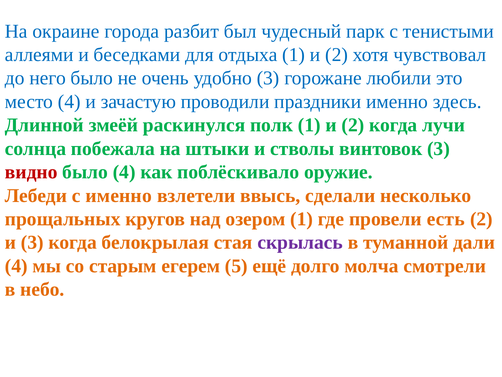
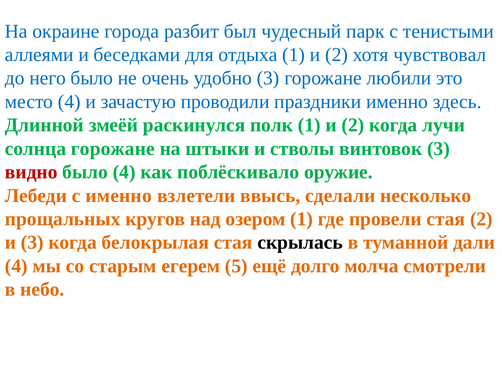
солнца побежала: побежала -> горожане (113, 148)
провели есть: есть -> стая (446, 219)
скрылась colour: purple -> black (300, 242)
